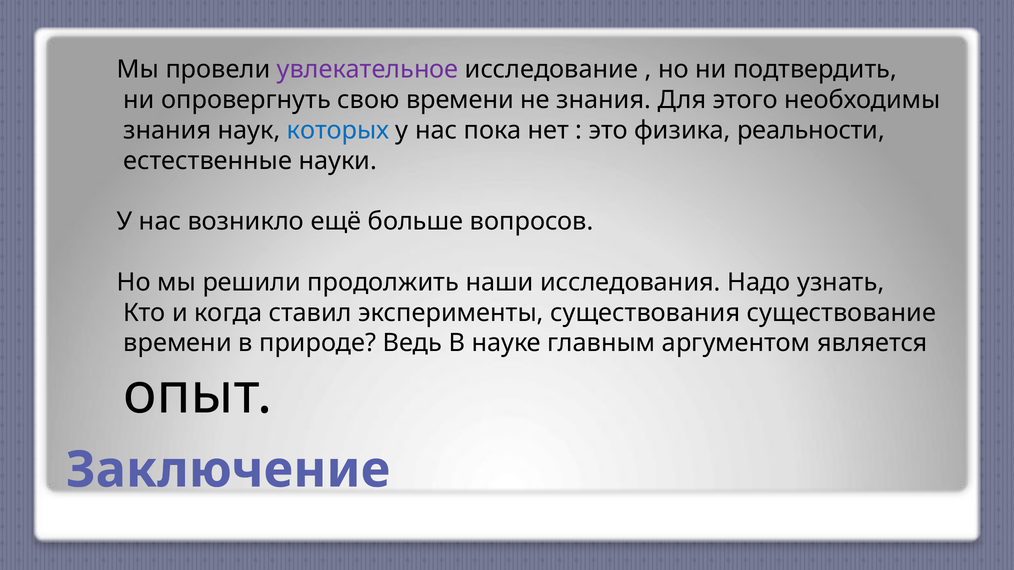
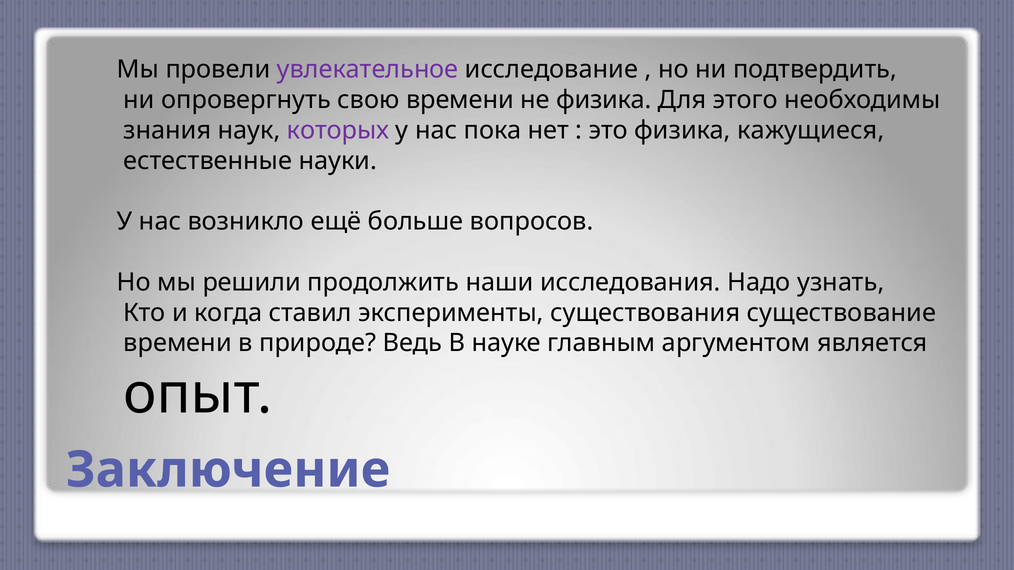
не знания: знания -> физика (604, 100)
которых colour: blue -> purple (338, 130)
реальности: реальности -> кажущиеся (811, 130)
